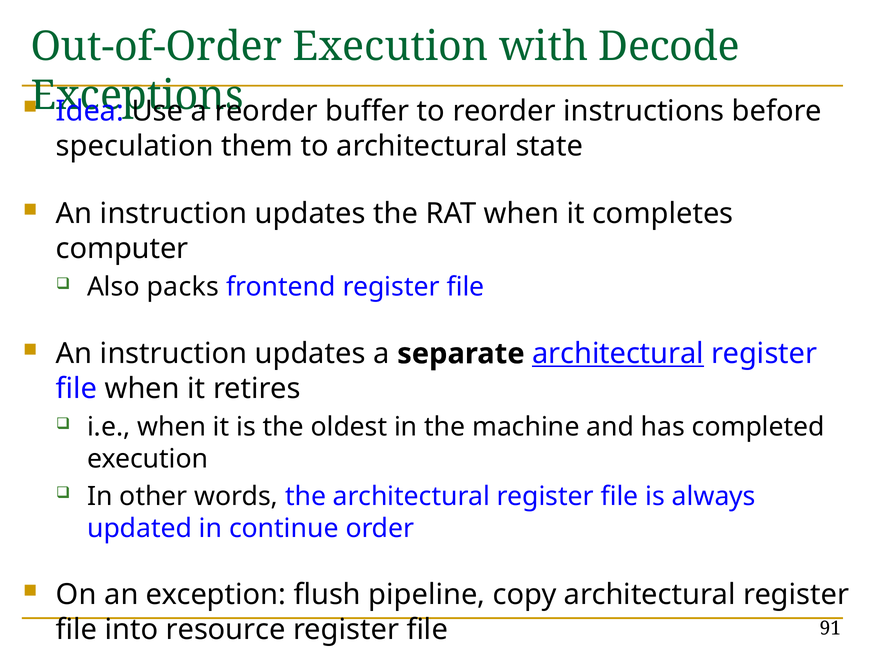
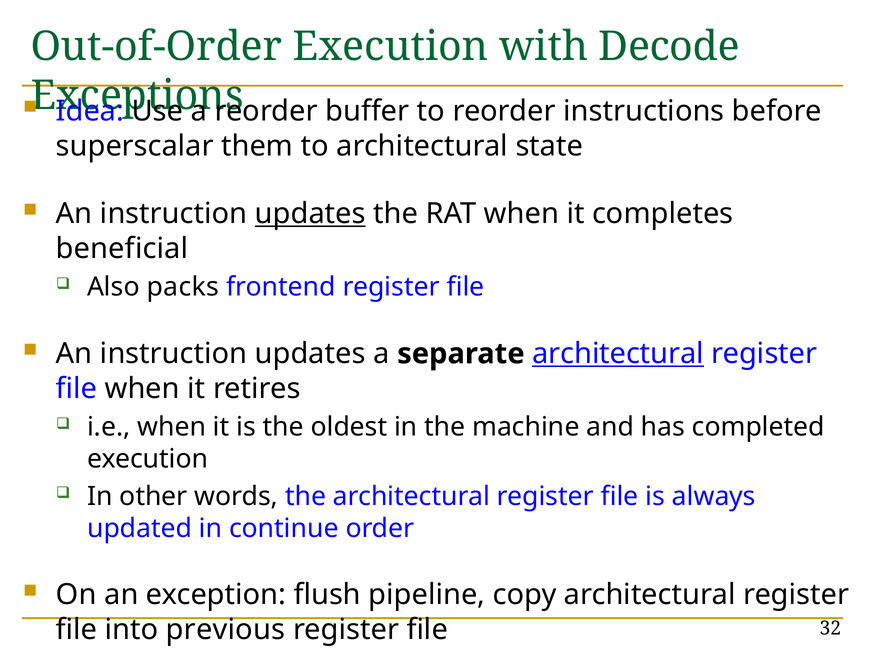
speculation: speculation -> superscalar (135, 146)
updates underline: none -> present (310, 214)
computer: computer -> beneficial (122, 249)
resource: resource -> previous (226, 630)
91: 91 -> 32 (830, 628)
